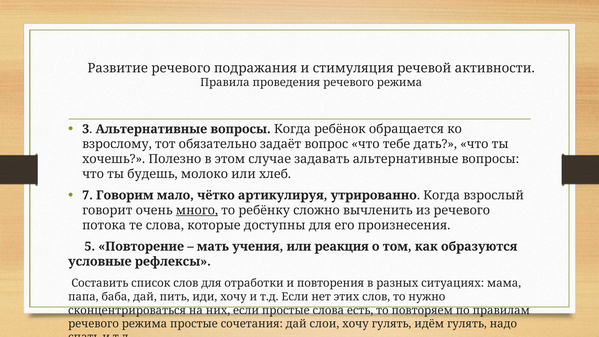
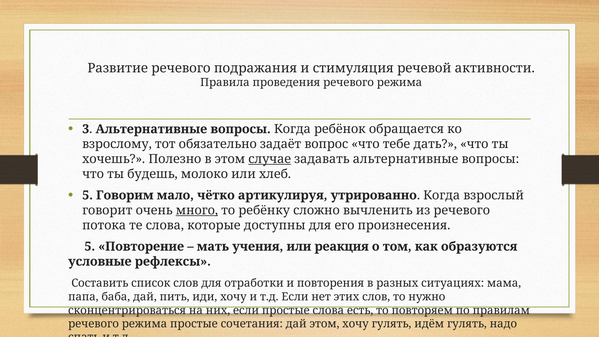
случае underline: none -> present (270, 159)
7: 7 -> 5 (88, 195)
дай слои: слои -> этом (324, 324)
